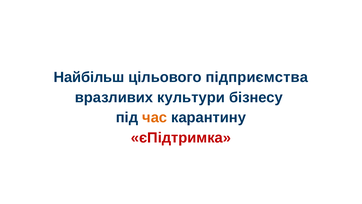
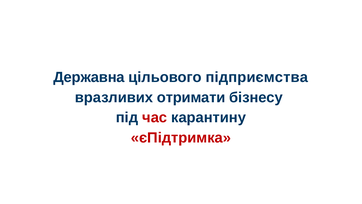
Найбільш: Найбільш -> Державна (89, 77)
культури: культури -> отримати (191, 97)
час colour: orange -> red (155, 117)
